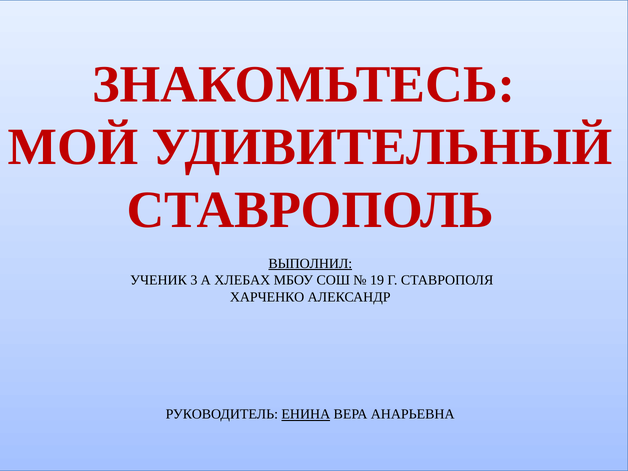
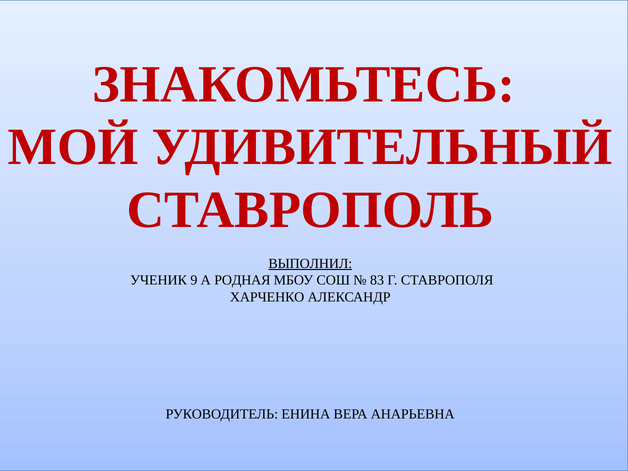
3: 3 -> 9 (194, 280)
ХЛЕБАХ: ХЛЕБАХ -> РОДНАЯ (242, 280)
19: 19 -> 83 (377, 280)
ЕНИНА underline: present -> none (306, 414)
